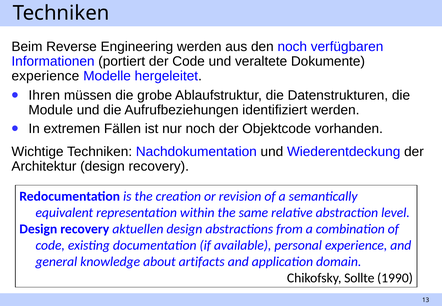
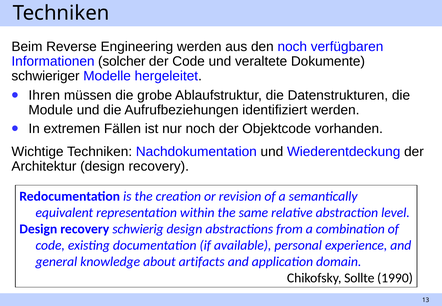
portiert: portiert -> solcher (122, 61)
experience: experience -> schwieriger (46, 76)
aktuellen: aktuellen -> schwierig (138, 229)
